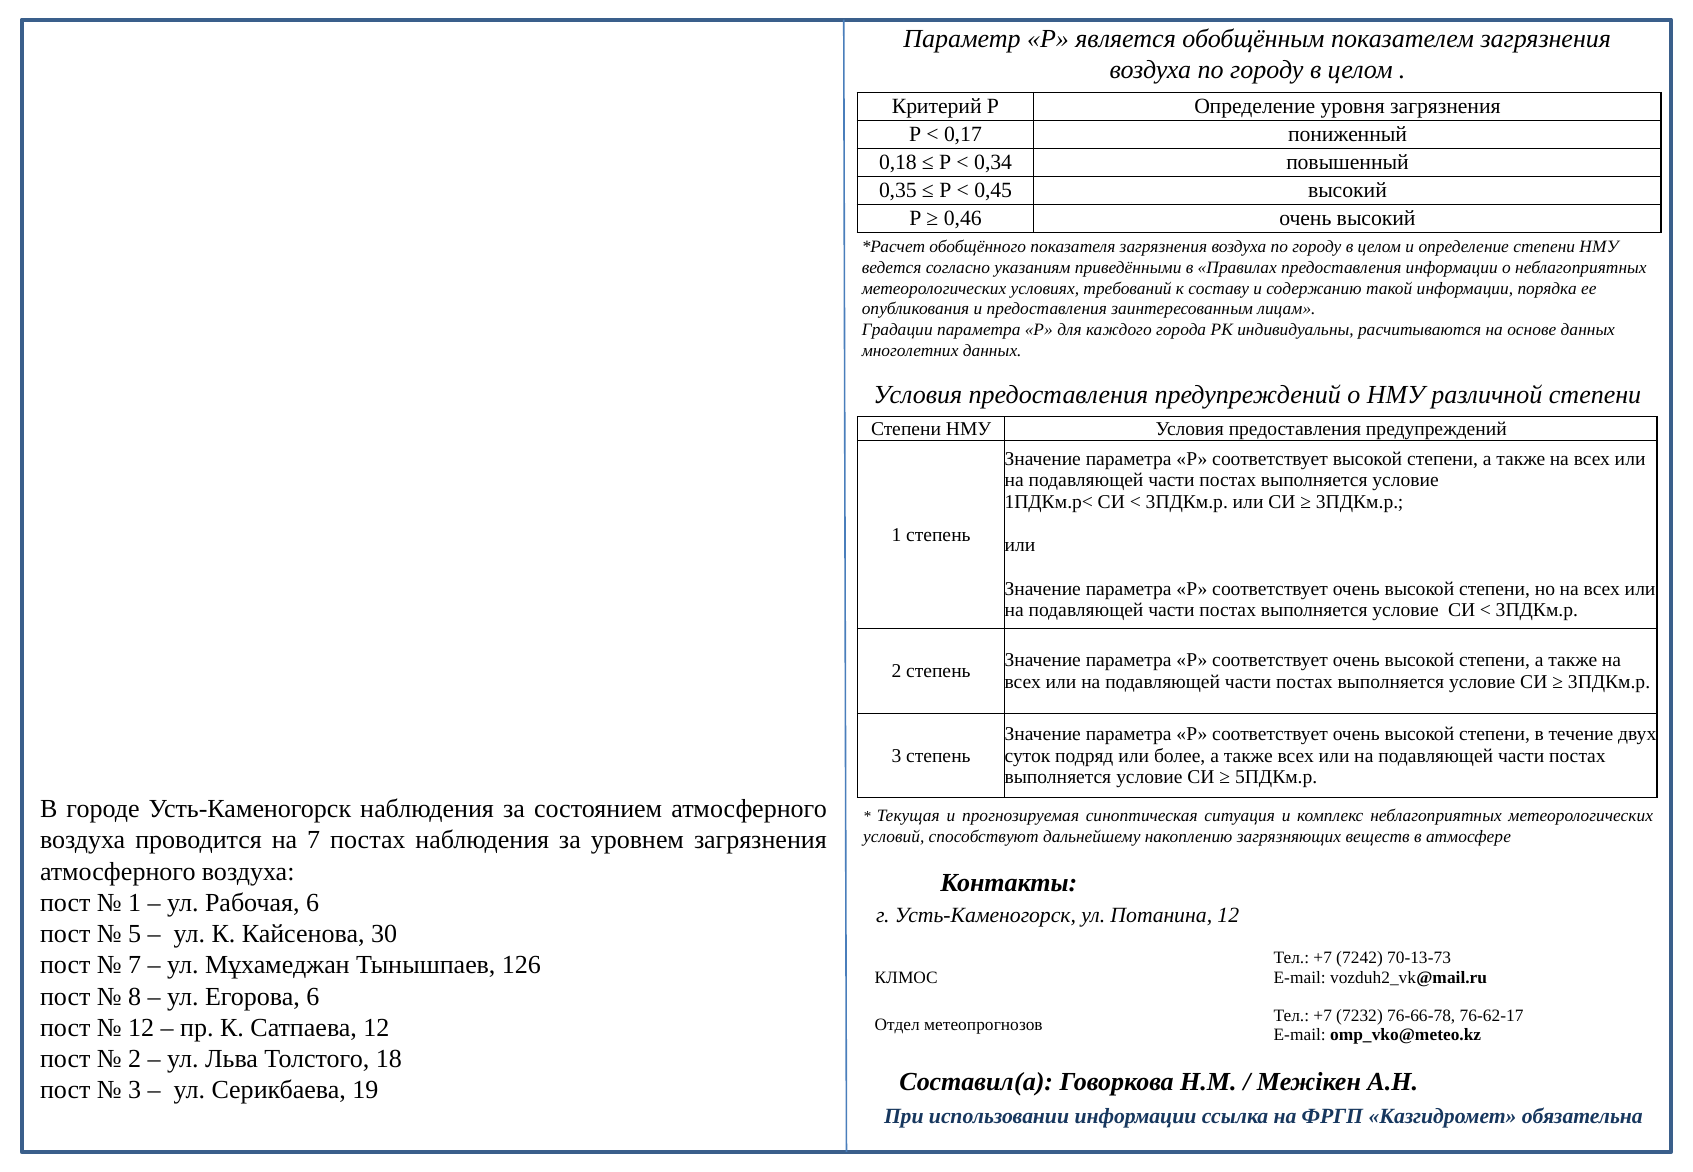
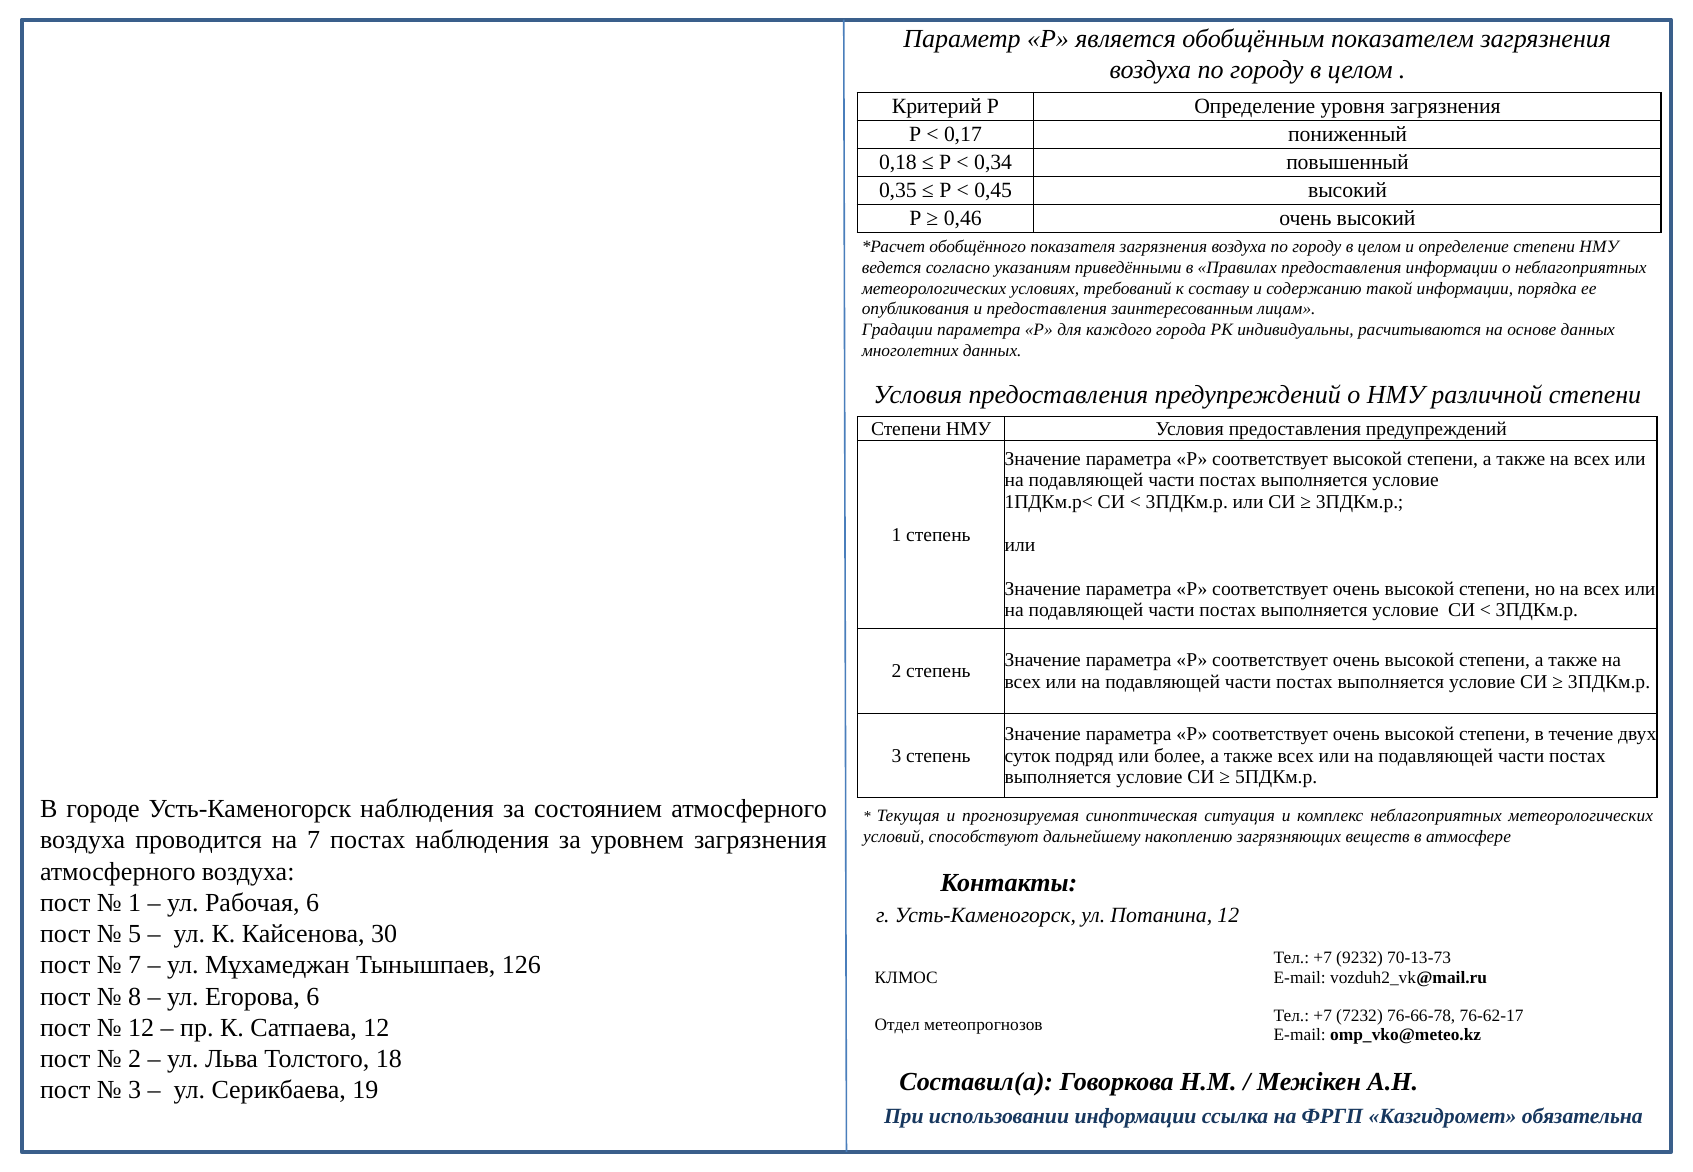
7242: 7242 -> 9232 (1360, 958)
